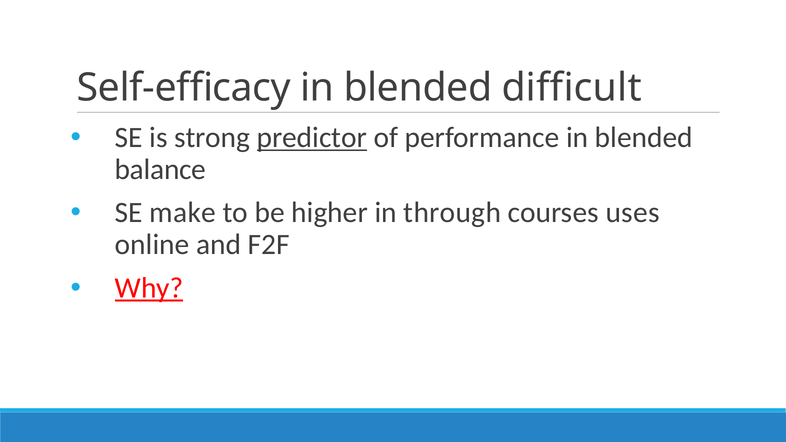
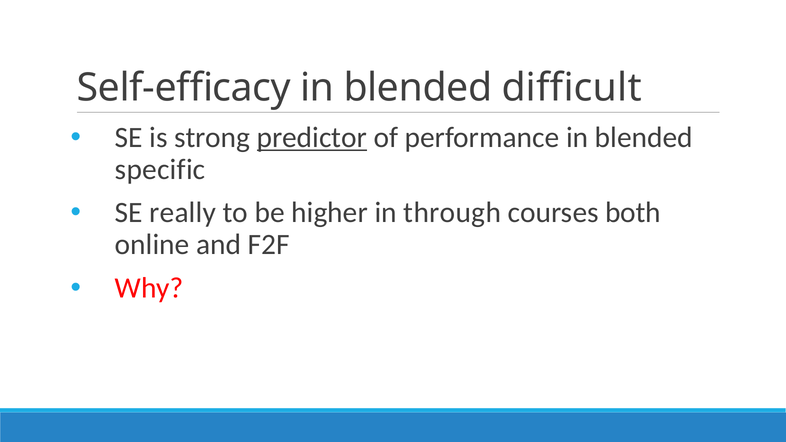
balance: balance -> specific (160, 170)
make: make -> really (183, 213)
uses: uses -> both (633, 213)
Why underline: present -> none (149, 288)
